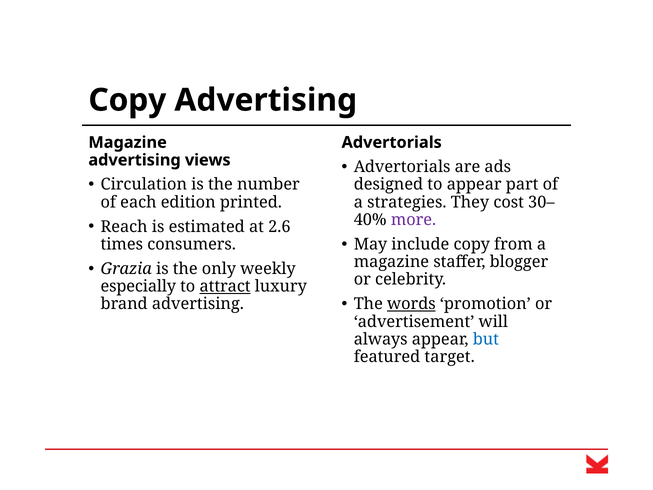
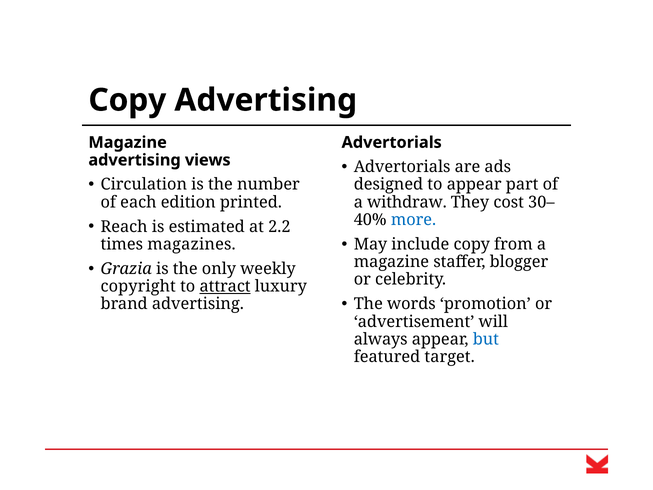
strategies: strategies -> withdraw (407, 202)
more colour: purple -> blue (414, 220)
2.6: 2.6 -> 2.2 (279, 227)
consumers: consumers -> magazines (191, 244)
especially: especially -> copyright (138, 286)
words underline: present -> none (411, 304)
